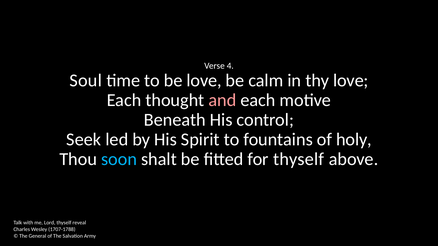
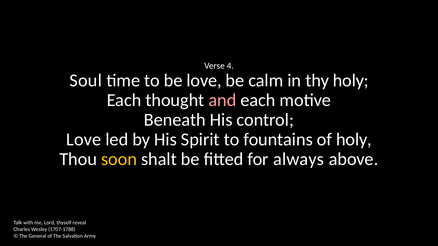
thy love: love -> holy (351, 80)
Seek: Seek -> Love (84, 140)
soon colour: light blue -> yellow (119, 159)
for thyself: thyself -> always (299, 159)
